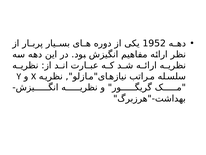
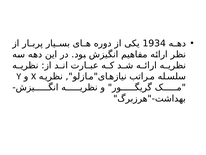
1952: 1952 -> 1934 (154, 43)
